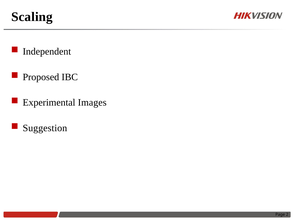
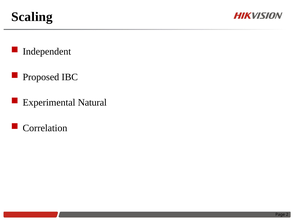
Images: Images -> Natural (92, 102)
Suggestion: Suggestion -> Correlation (45, 128)
